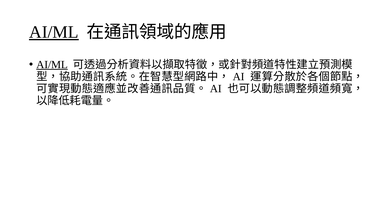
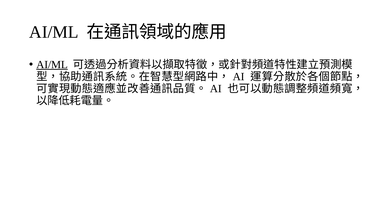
AI/ML underline: present -> none (54, 32)
